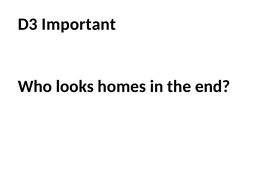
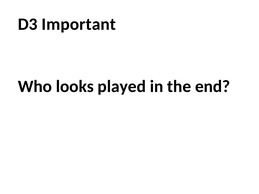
homes: homes -> played (122, 86)
